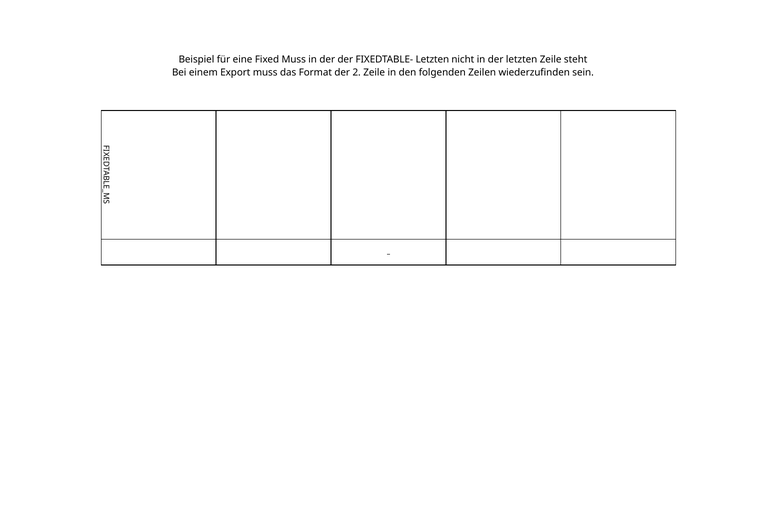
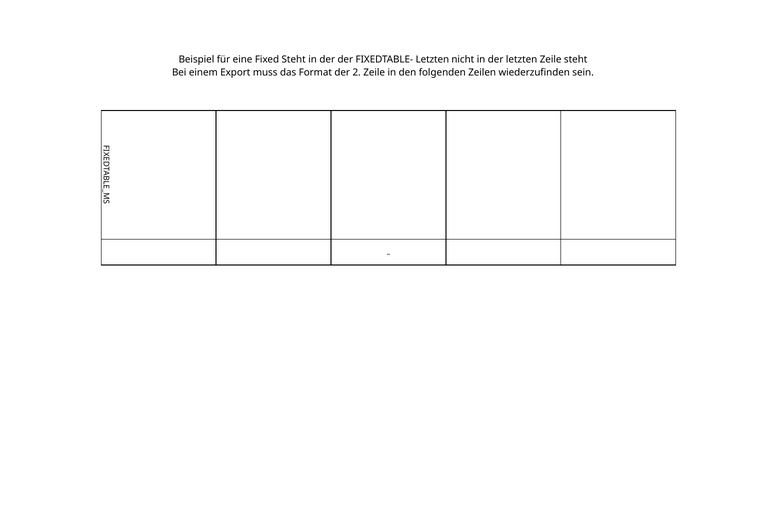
Fixed Muss: Muss -> Steht (294, 59)
